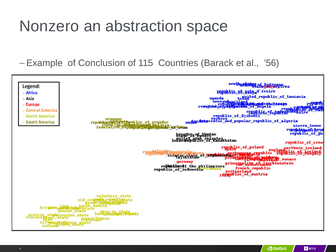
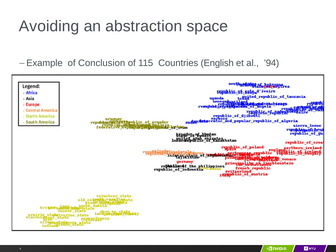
Nonzero: Nonzero -> Avoiding (49, 26)
Barack: Barack -> English (217, 63)
’56: ’56 -> ’94 (271, 63)
